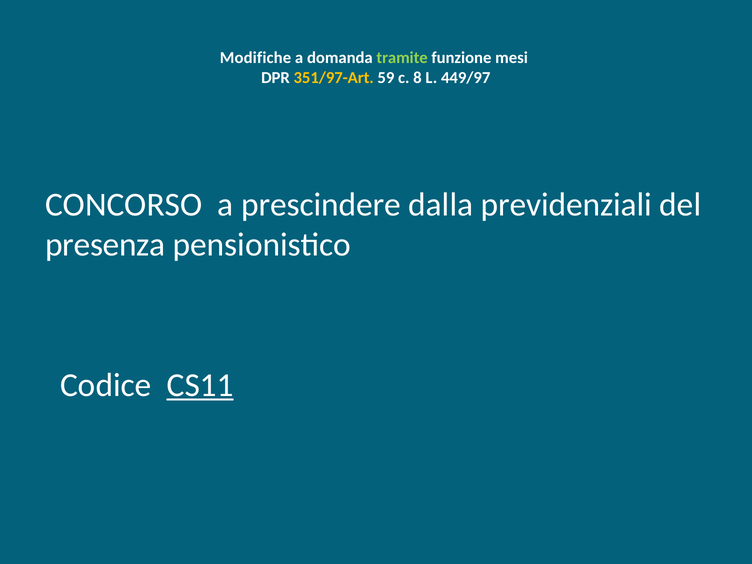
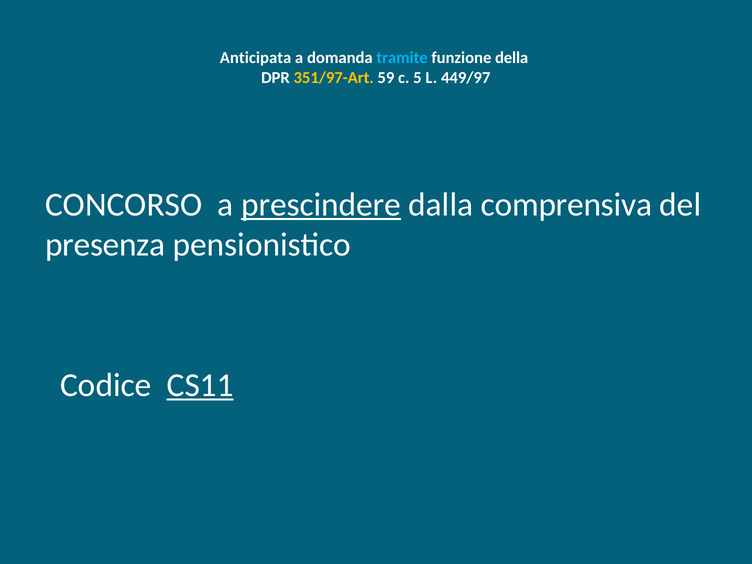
Modifiche: Modifiche -> Anticipata (256, 58)
tramite colour: light green -> light blue (402, 58)
mesi: mesi -> della (512, 58)
8: 8 -> 5 (417, 78)
prescindere underline: none -> present (321, 205)
previdenziali: previdenziali -> comprensiva (566, 205)
